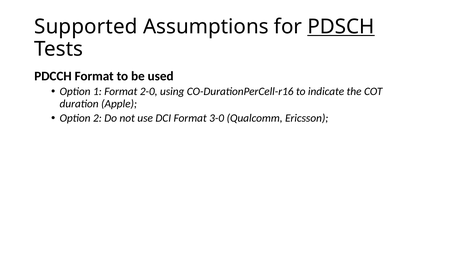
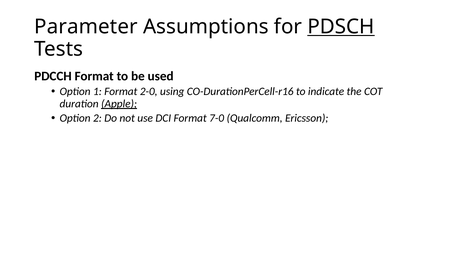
Supported: Supported -> Parameter (86, 27)
Apple underline: none -> present (119, 104)
3-0: 3-0 -> 7-0 (217, 118)
